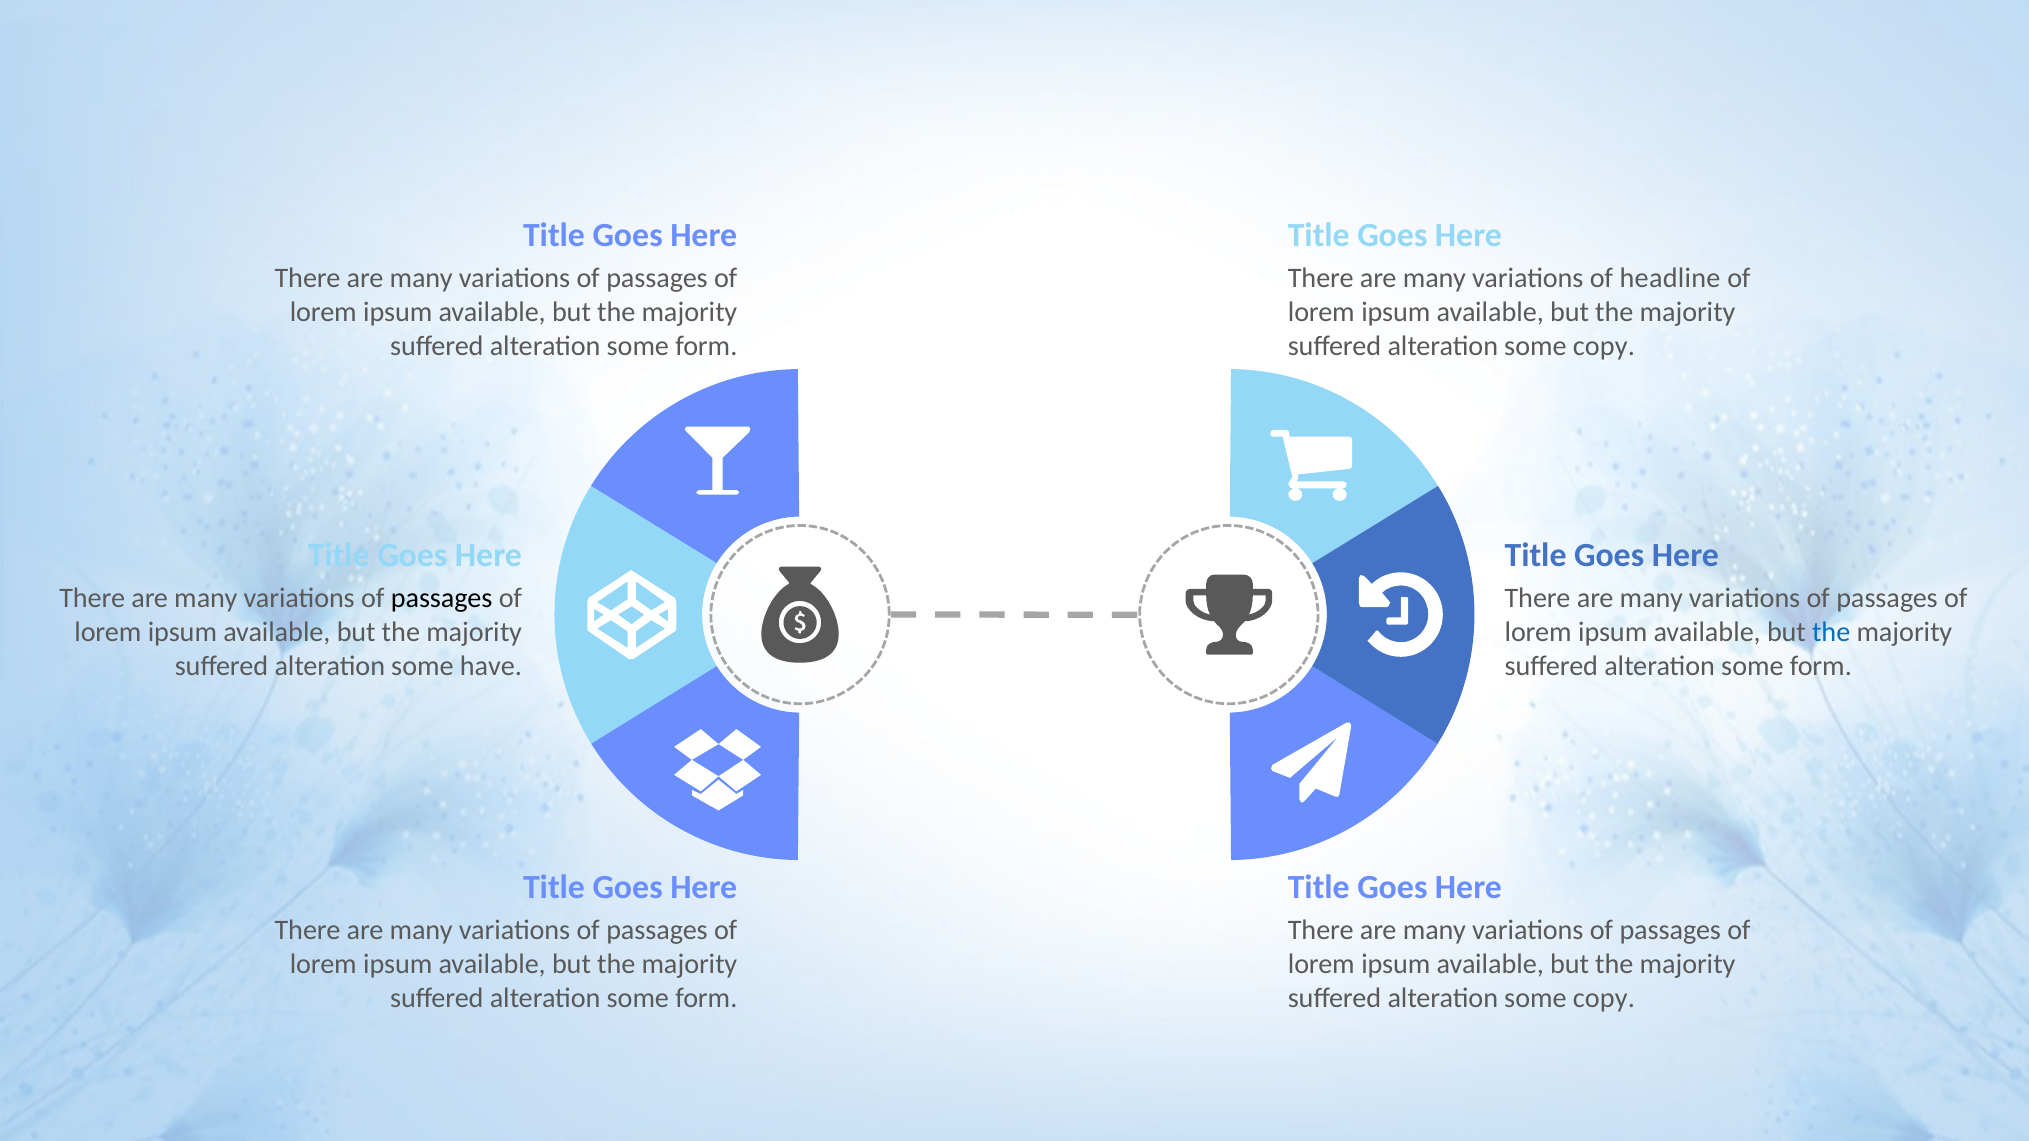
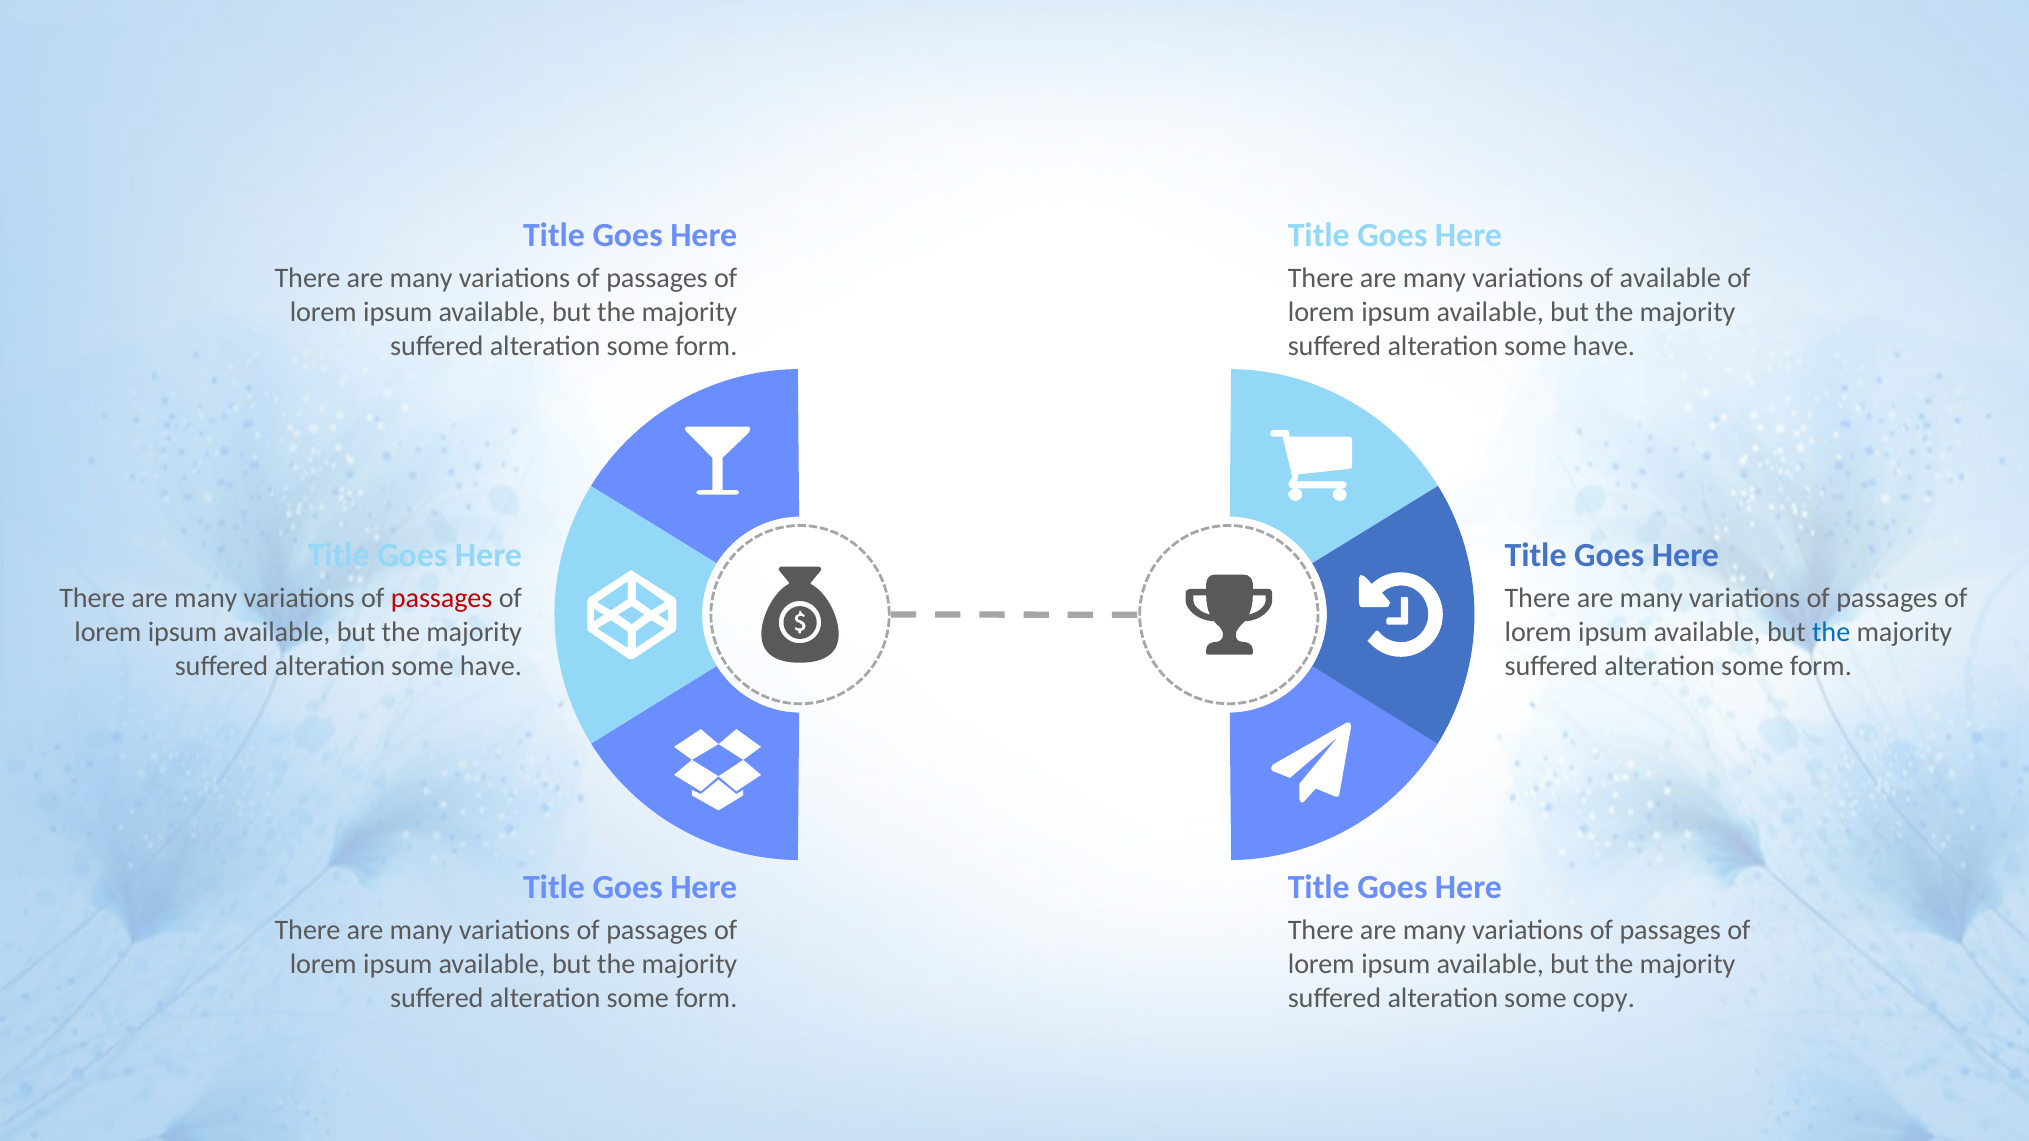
of headline: headline -> available (1670, 278)
copy: copy -> have (1604, 346)
passages colour: black -> red (442, 598)
